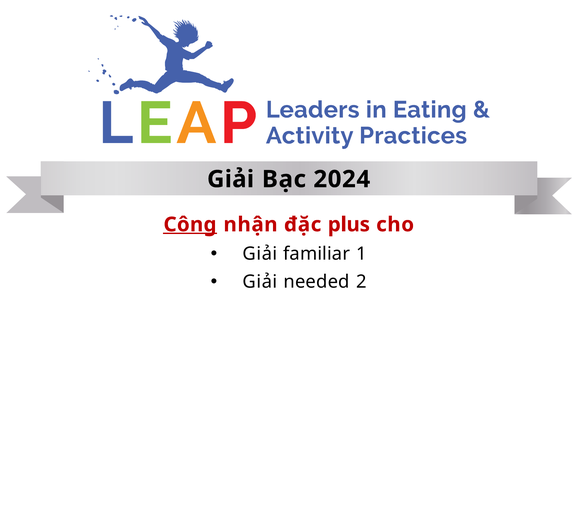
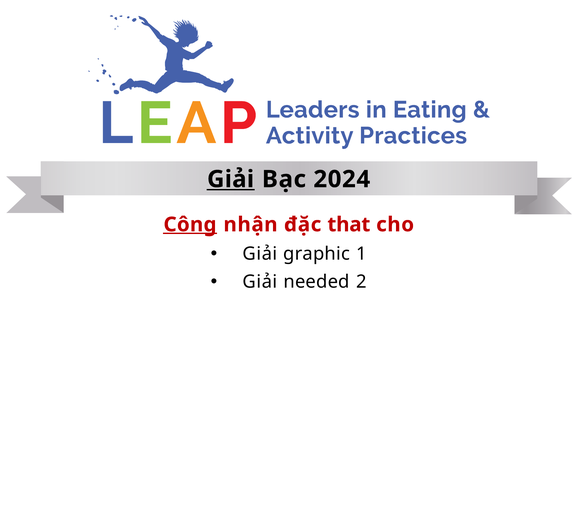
Giải underline: none -> present (231, 179)
plus: plus -> that (349, 225)
familiar: familiar -> graphic (317, 254)
